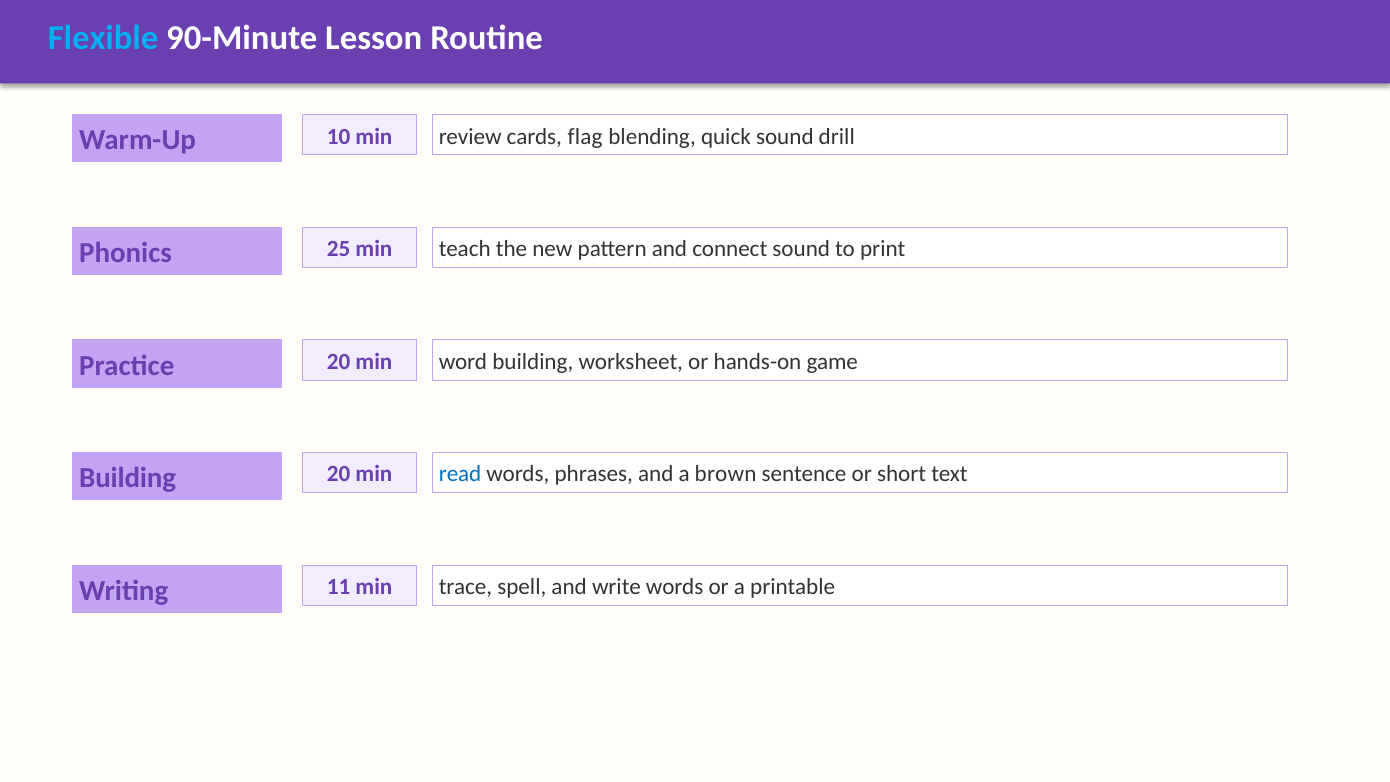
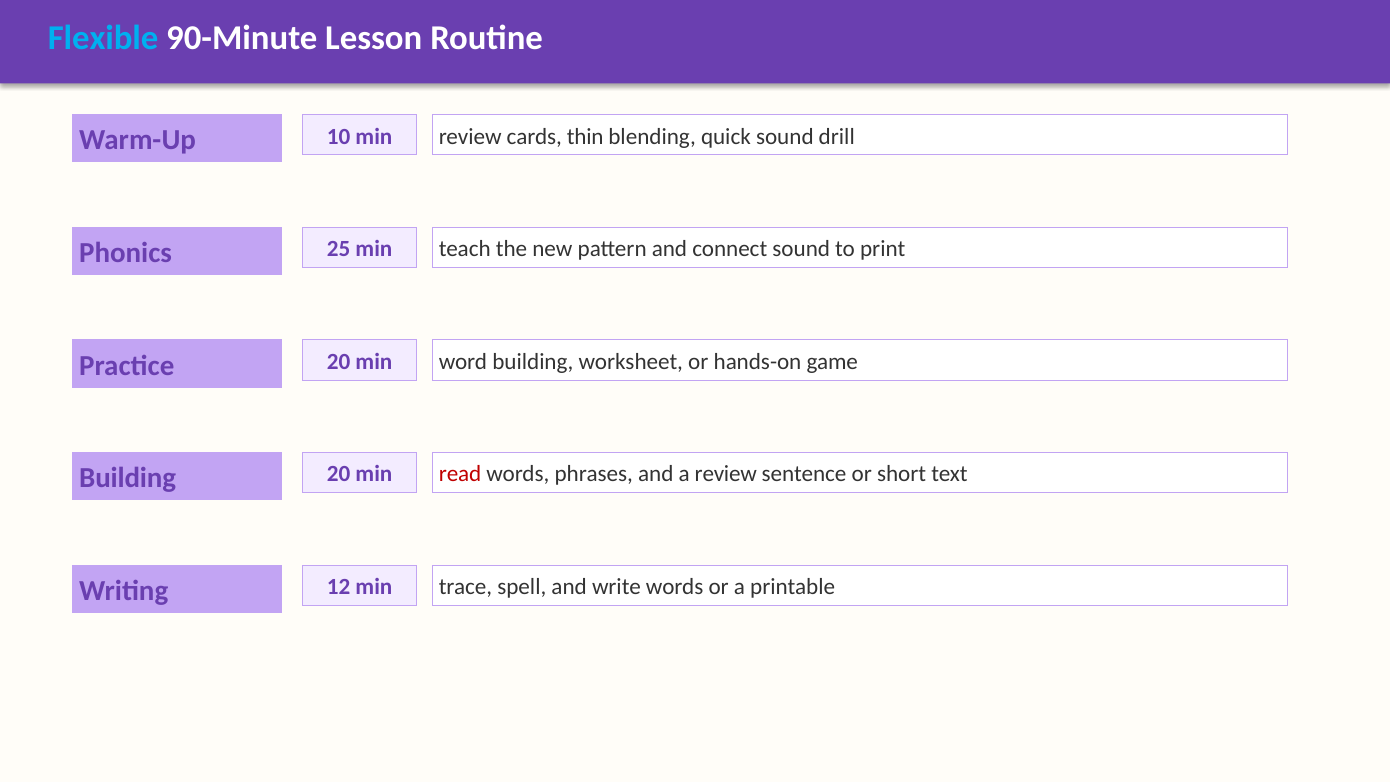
flag: flag -> thin (585, 136)
read colour: blue -> red (460, 474)
a brown: brown -> review (726, 474)
11: 11 -> 12 (339, 587)
